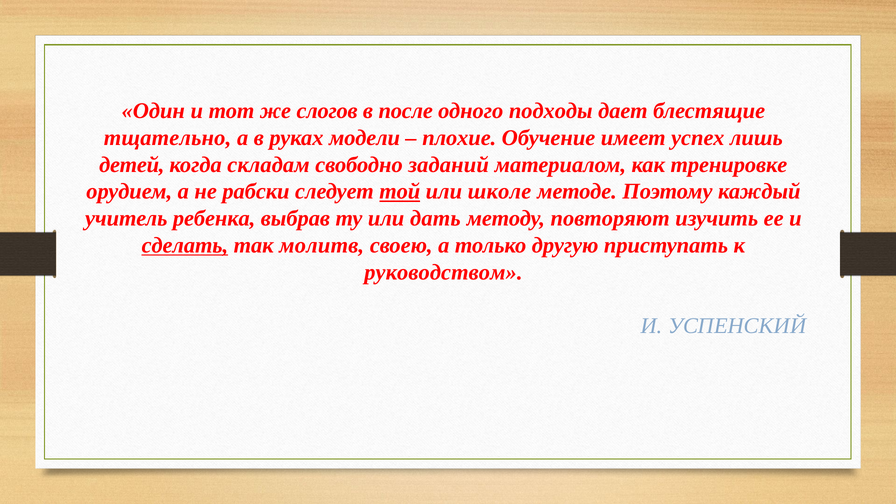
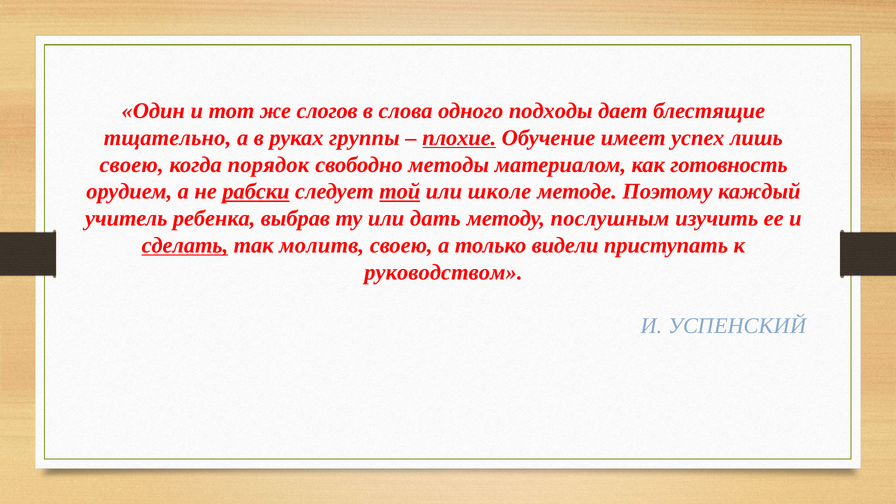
после: после -> слова (406, 111)
модели: модели -> группы (364, 138)
плохие underline: none -> present (459, 138)
детей: детей -> своею (132, 165)
складам: складам -> порядок (268, 165)
заданий: заданий -> методы (449, 165)
тренировке: тренировке -> готовность (729, 165)
рабски underline: none -> present (256, 192)
повторяют: повторяют -> послушным (610, 218)
другую: другую -> видели (565, 245)
